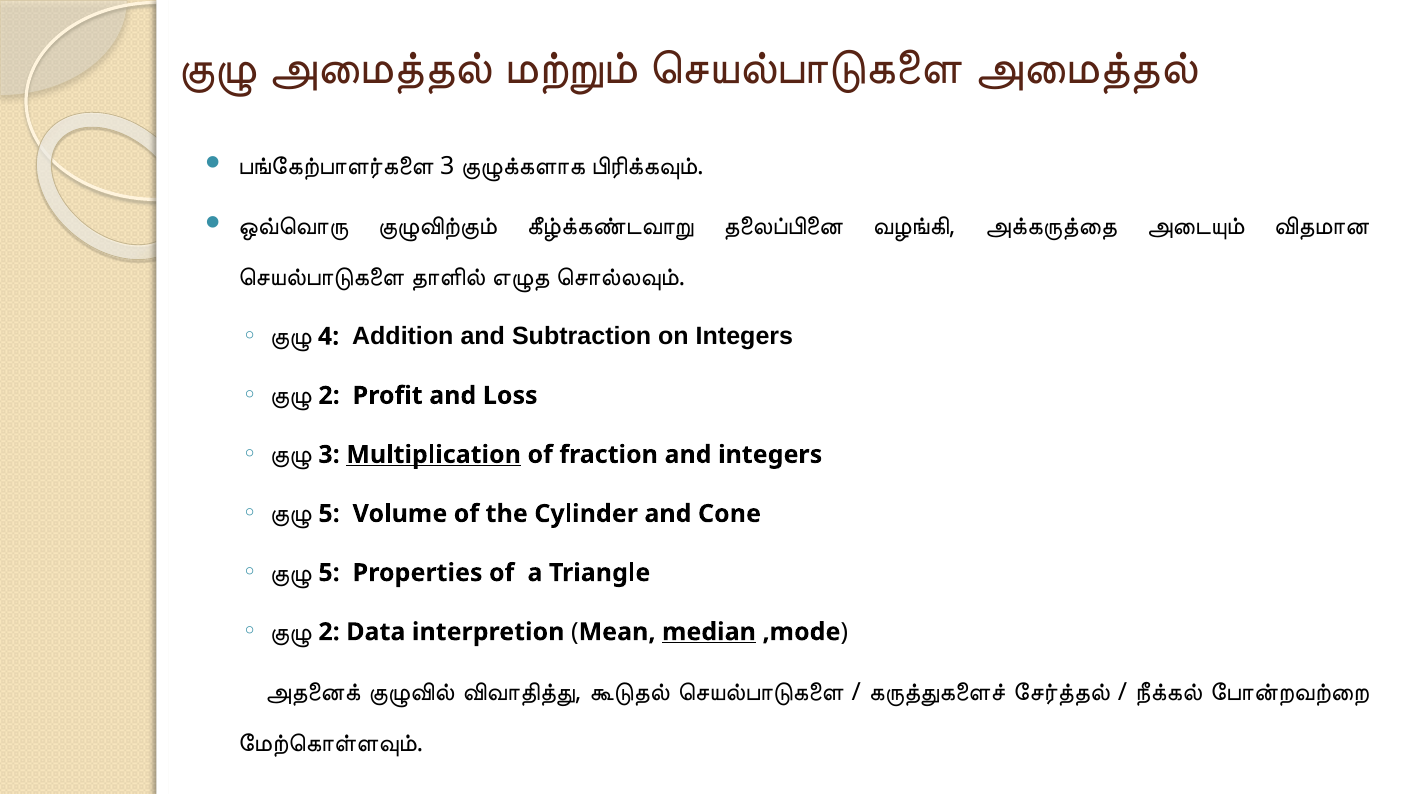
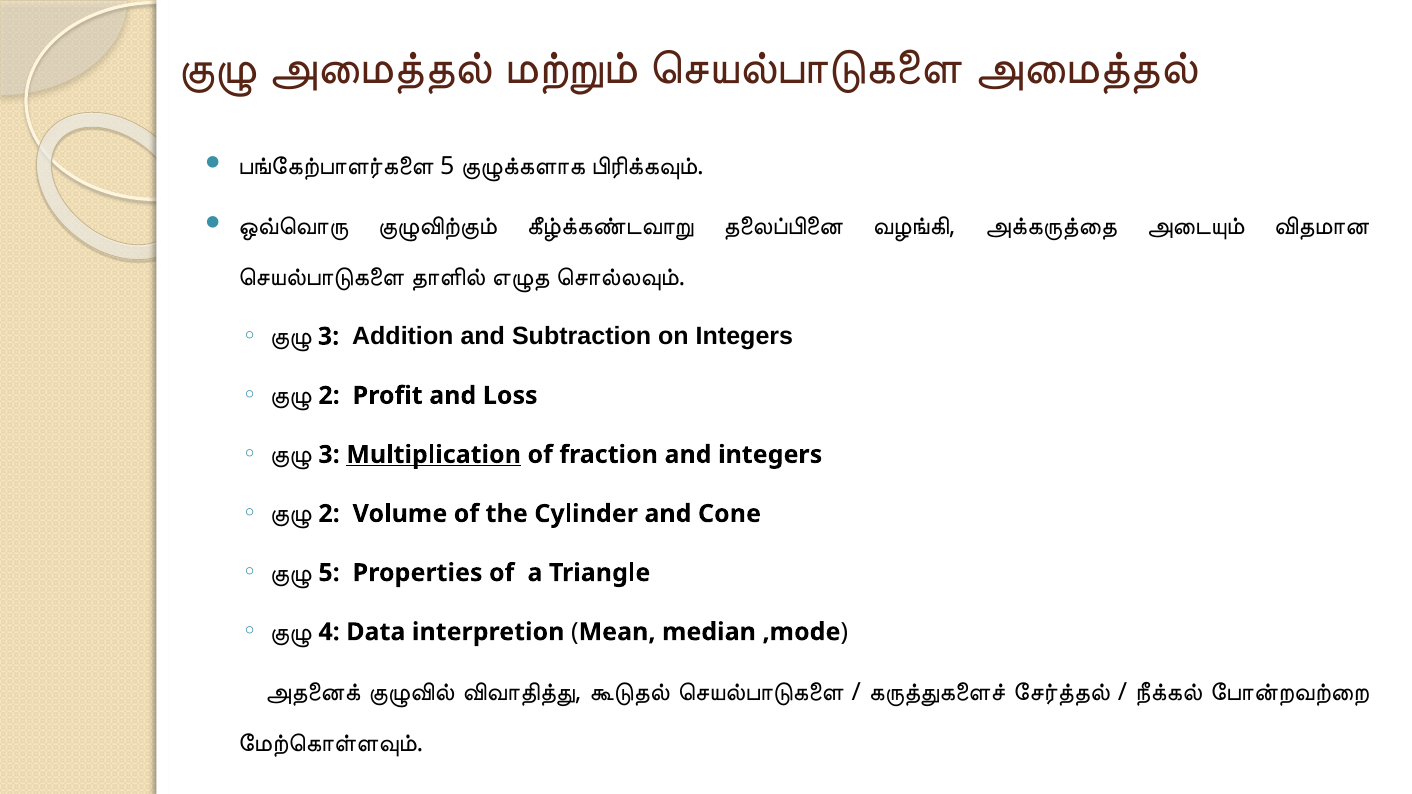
3: 3 -> 5 (447, 167)
4: 4 -> 3 (329, 337)
5: 5 -> 2 (329, 514)
2: 2 -> 4 (329, 632)
median underline: present -> none (709, 632)
